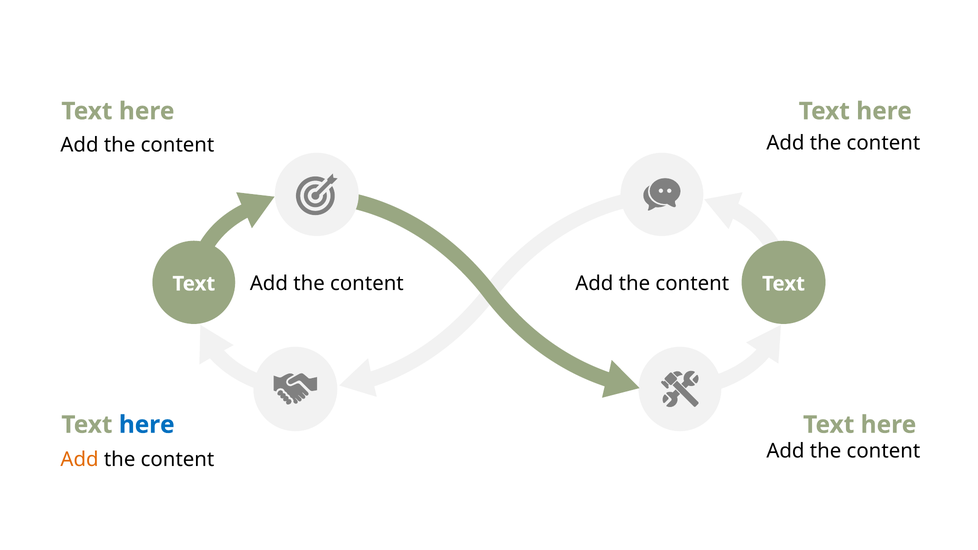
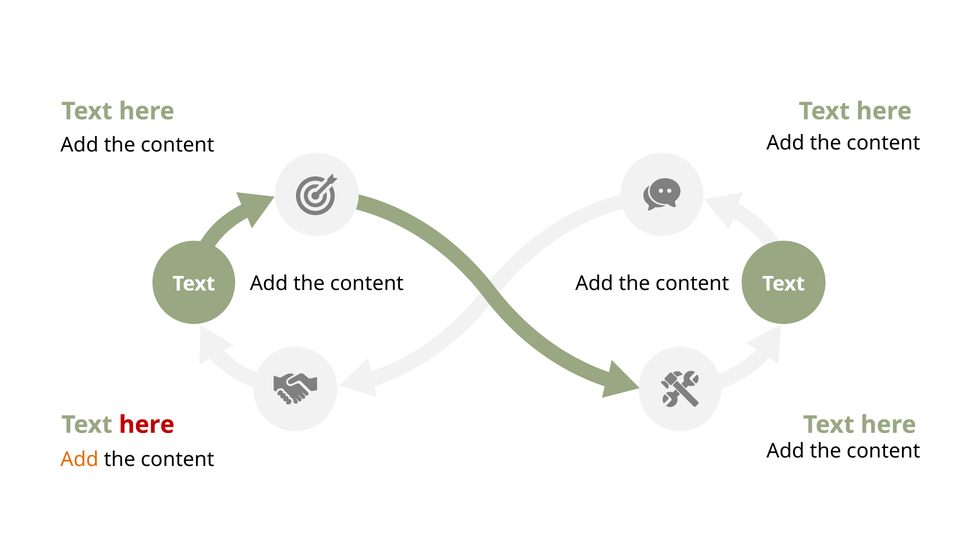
here colour: blue -> red (147, 425)
